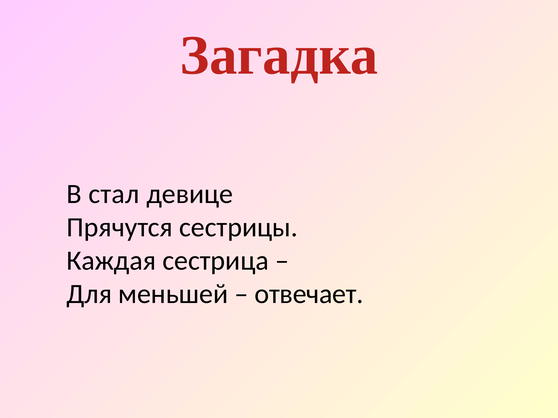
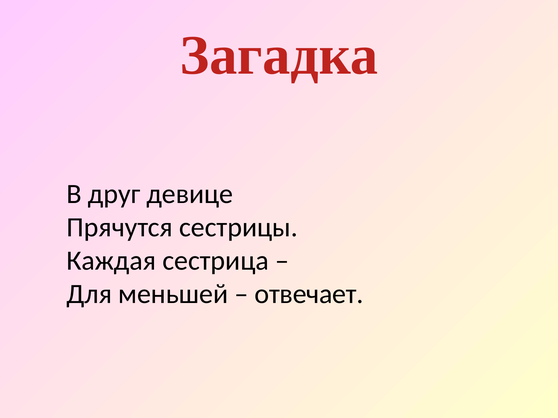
стал: стал -> друг (114, 194)
